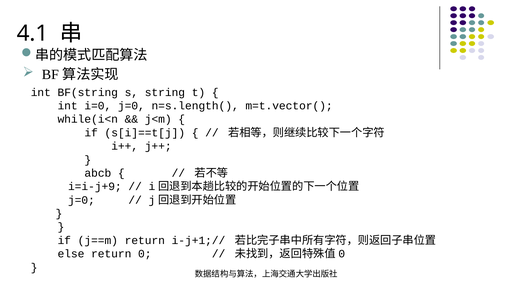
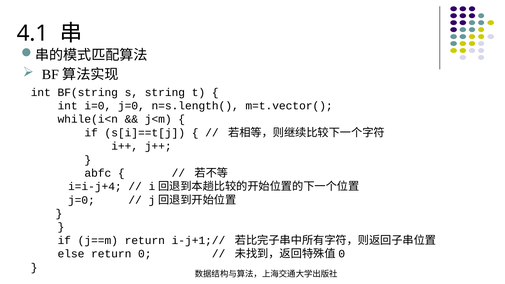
abcb: abcb -> abfc (98, 173)
i=i-j+9: i=i-j+9 -> i=i-j+4 (95, 187)
